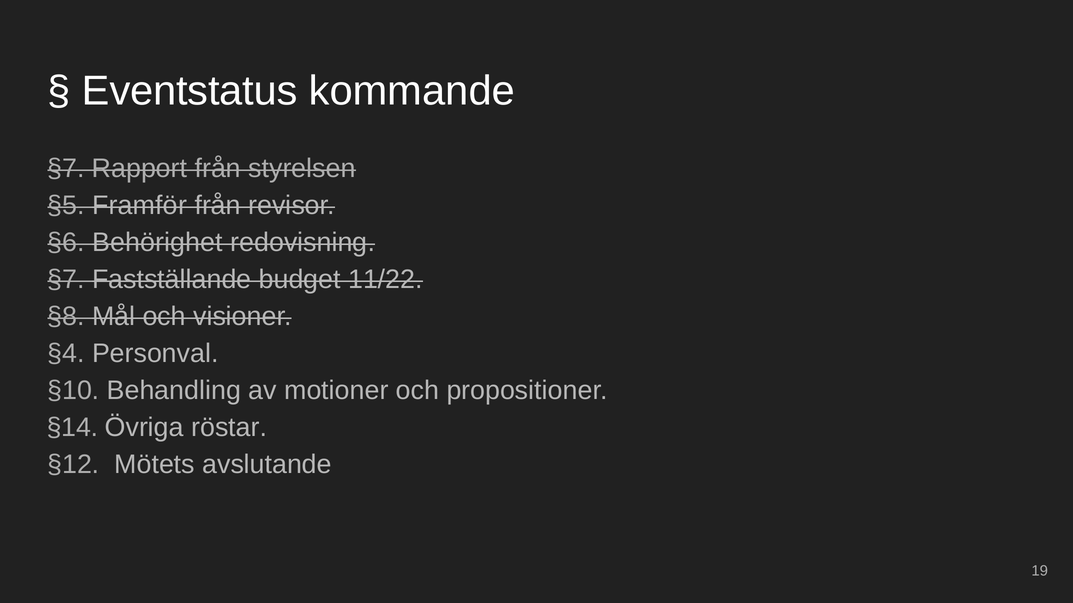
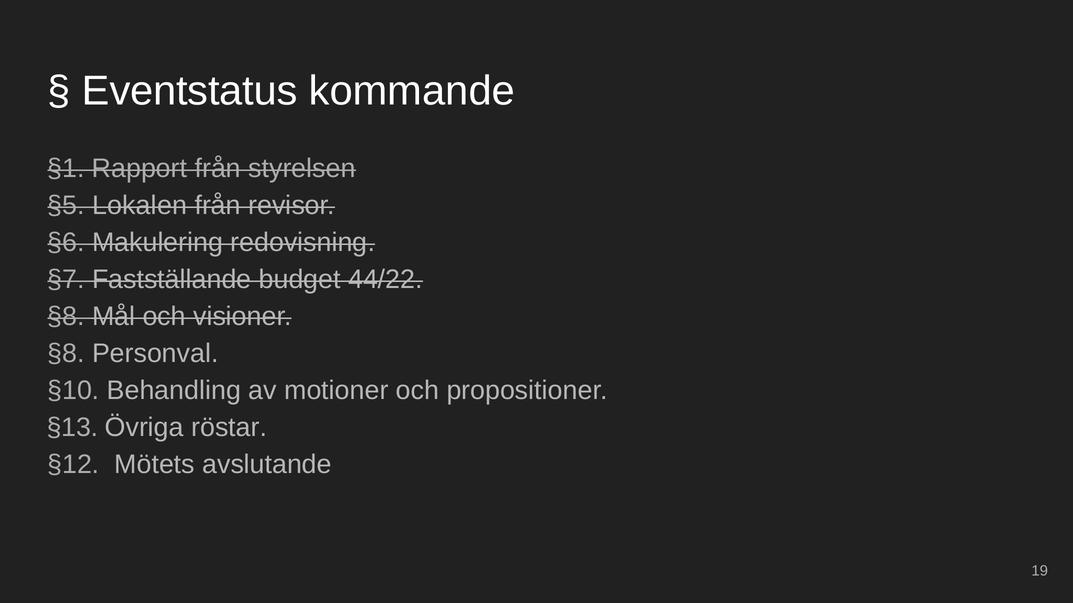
§7: §7 -> §1 (66, 169)
Framför: Framför -> Lokalen (140, 206)
Behörighet: Behörighet -> Makulering (158, 243)
11/22: 11/22 -> 44/22 (385, 280)
§4: §4 -> §8 (66, 354)
§14: §14 -> §13 (73, 428)
